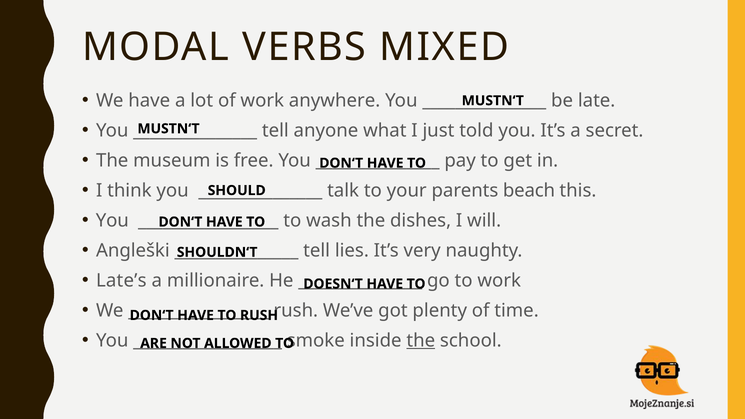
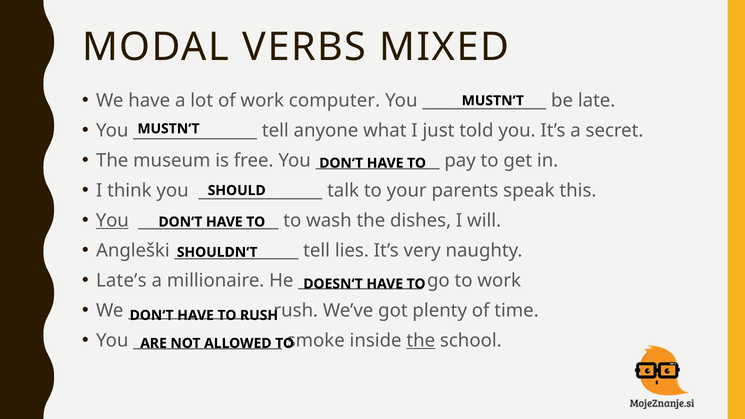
anywhere: anywhere -> computer (335, 101)
beach: beach -> speak (529, 191)
You underline: none -> present (112, 221)
